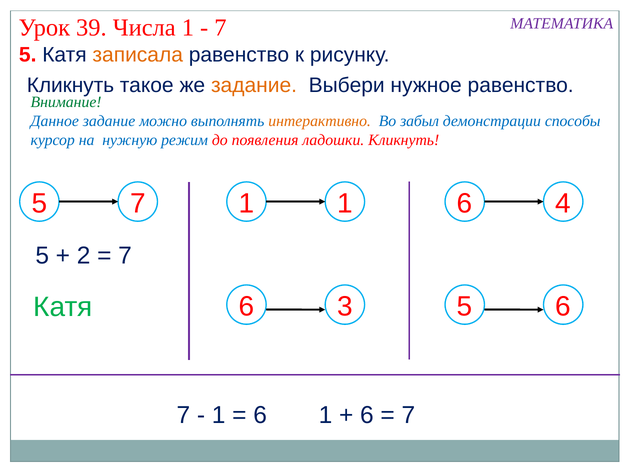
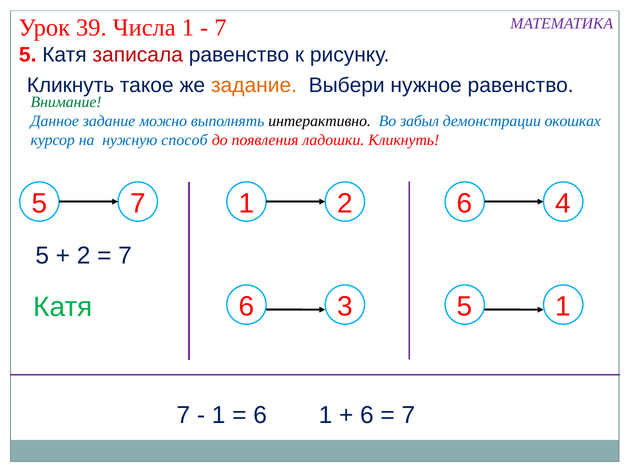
записала colour: orange -> red (138, 55)
интерактивно colour: orange -> black (320, 121)
способы: способы -> окошках (573, 121)
режим: режим -> способ (184, 140)
1 1: 1 -> 2 (345, 204)
5 6: 6 -> 1 (563, 307)
